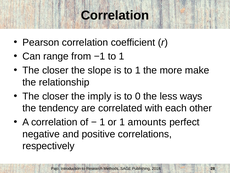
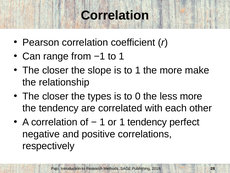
imply: imply -> types (100, 96)
less ways: ways -> more (191, 96)
1 amounts: amounts -> tendency (147, 122)
